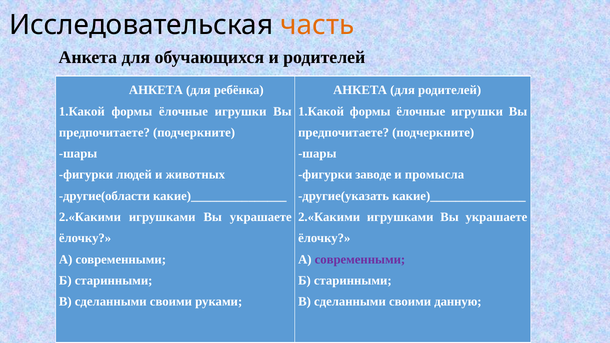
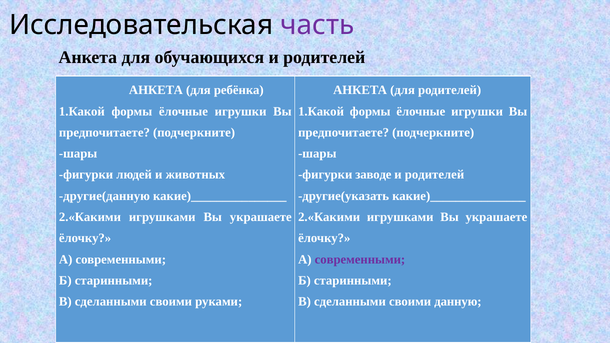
часть colour: orange -> purple (317, 25)
промысла: промысла -> родителей (435, 175)
другие(области: другие(области -> другие(данную (104, 196)
